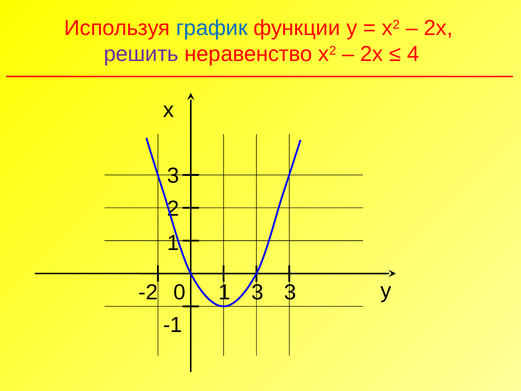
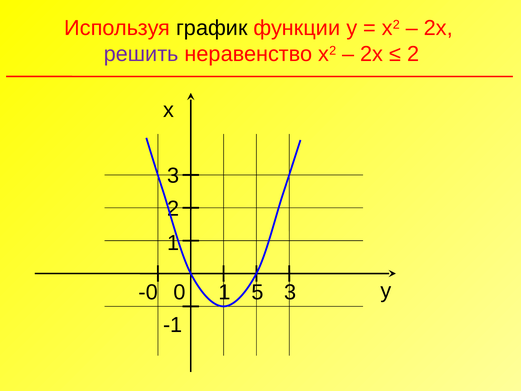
график colour: blue -> black (212, 28)
4: 4 -> 2 (413, 54)
-2: -2 -> -0 (148, 292)
1 3: 3 -> 5 (257, 292)
